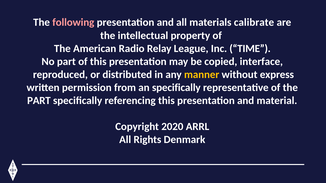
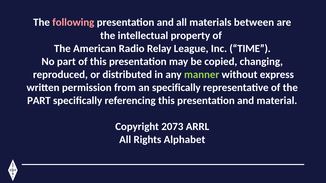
calibrate: calibrate -> between (254, 22)
interface: interface -> changing (261, 62)
manner colour: yellow -> light green (202, 75)
2020: 2020 -> 2073 (172, 127)
Denmark: Denmark -> Alphabet (185, 140)
